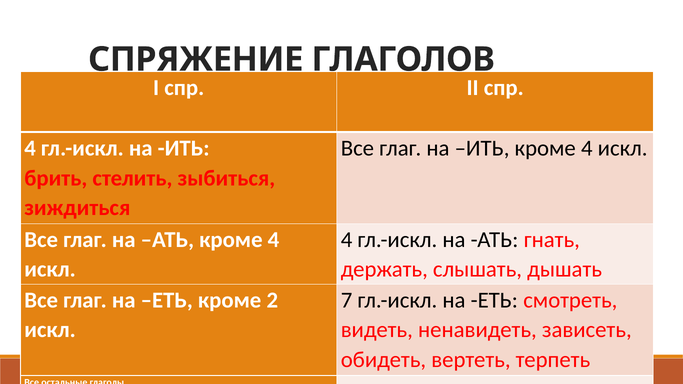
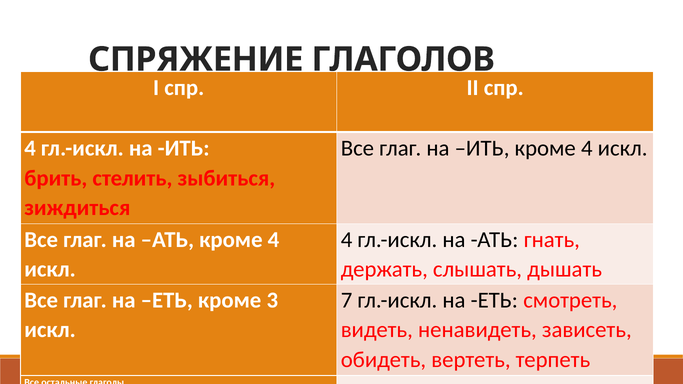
2: 2 -> 3 (272, 300)
